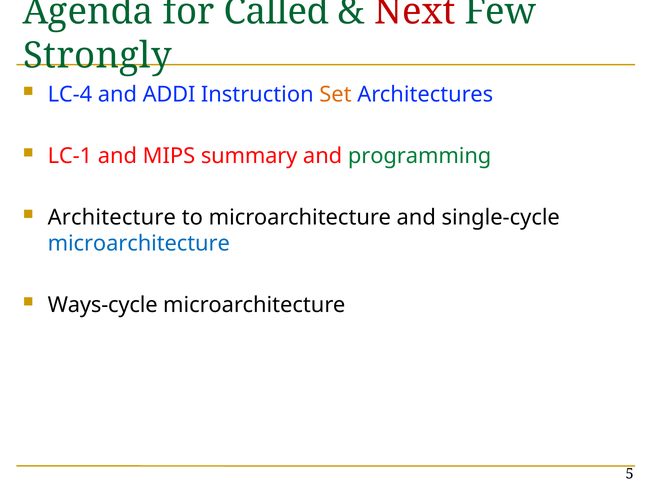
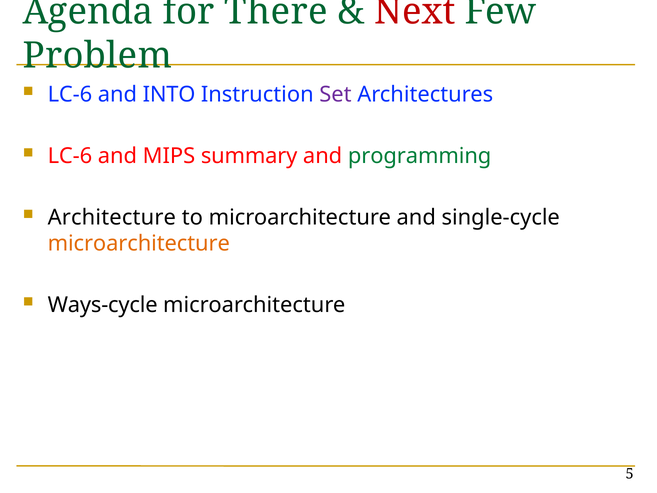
Called: Called -> There (276, 12)
Strongly: Strongly -> Problem (98, 56)
LC-4: LC-4 -> LC-6 (70, 95)
ADDI: ADDI -> INTO (169, 95)
Set colour: orange -> purple (335, 95)
LC-1: LC-1 -> LC-6 (70, 156)
microarchitecture colour: blue -> orange (139, 243)
